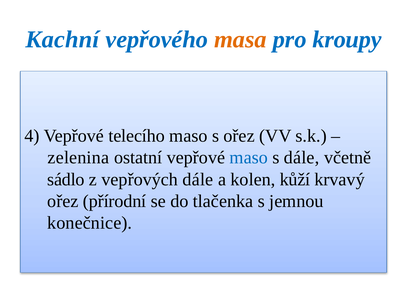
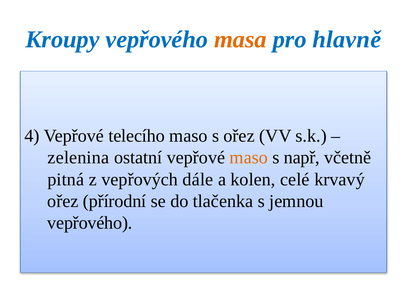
Kachní: Kachní -> Kroupy (62, 39)
kroupy: kroupy -> hlavně (347, 39)
maso colour: blue -> orange (249, 158)
s dále: dále -> např (302, 158)
sádlo: sádlo -> pitná (66, 180)
kůží: kůží -> celé (295, 180)
konečnice: konečnice -> vepřového (90, 223)
